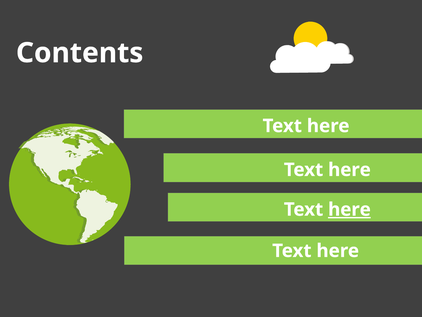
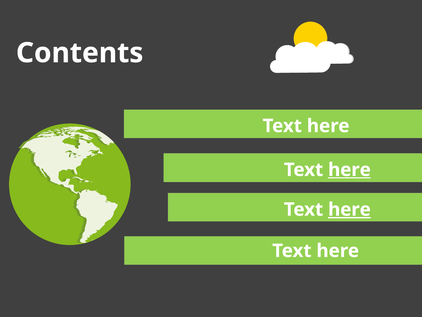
here underline: none -> present (349, 170)
